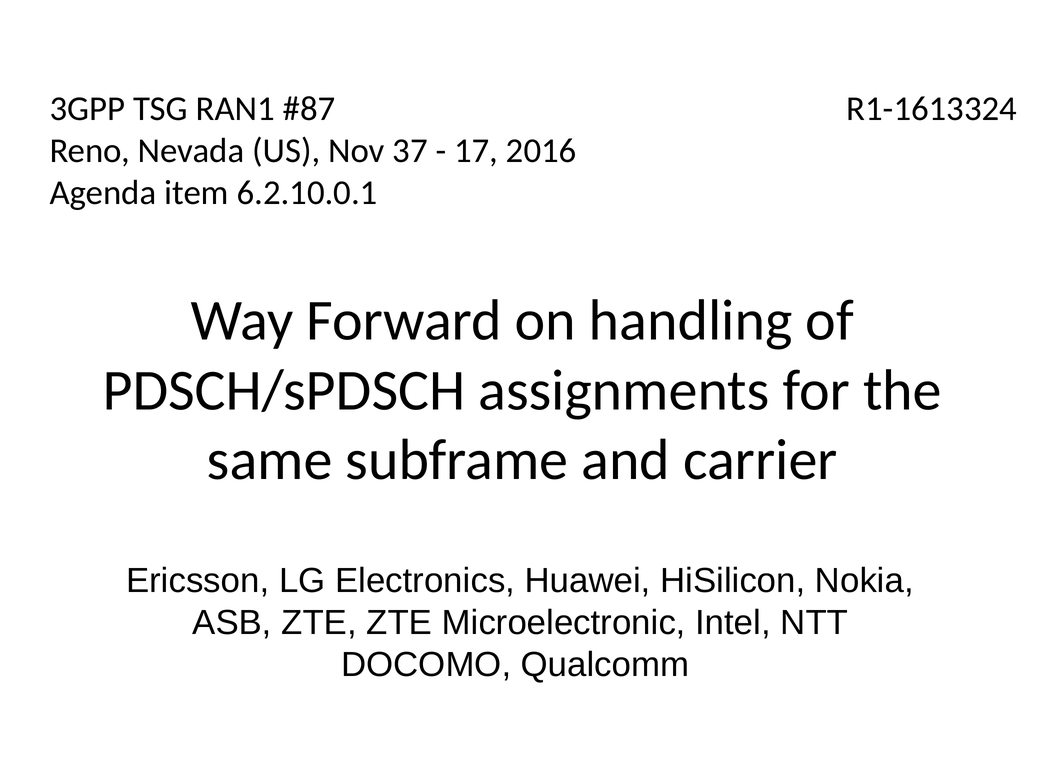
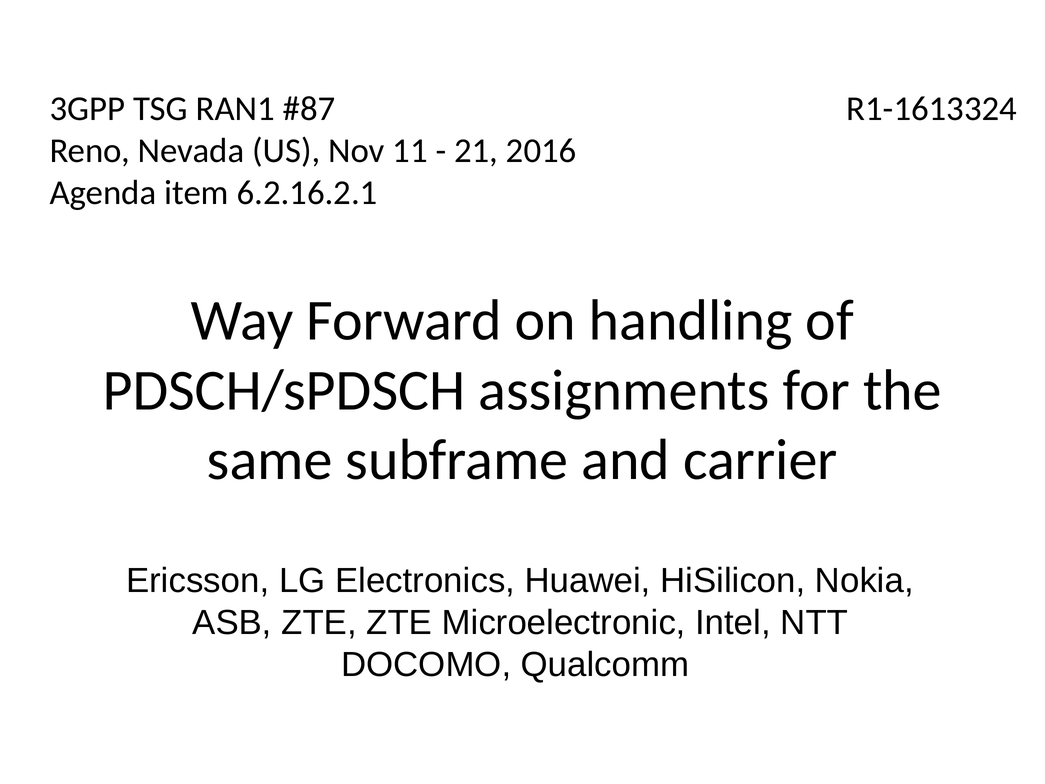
37: 37 -> 11 (410, 151)
17: 17 -> 21 (476, 151)
6.2.10.0.1: 6.2.10.0.1 -> 6.2.16.2.1 (307, 192)
